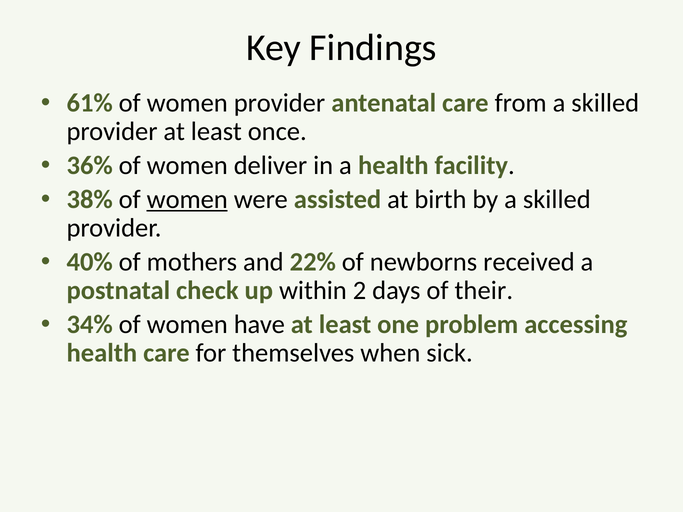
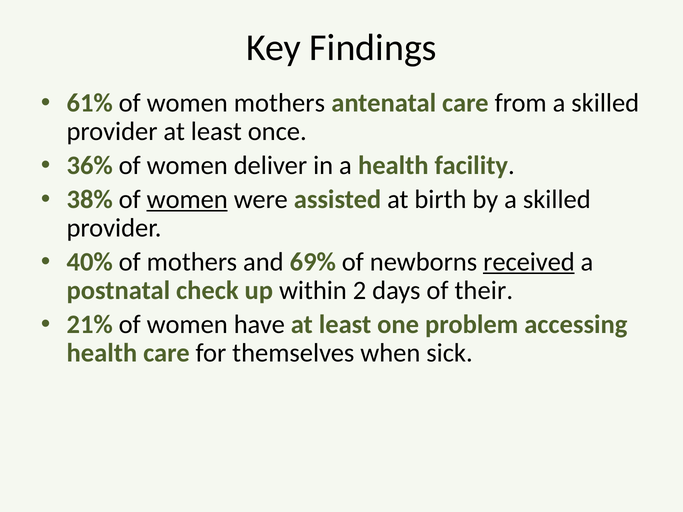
women provider: provider -> mothers (279, 103)
22%: 22% -> 69% (313, 262)
received underline: none -> present (529, 262)
34%: 34% -> 21% (90, 325)
